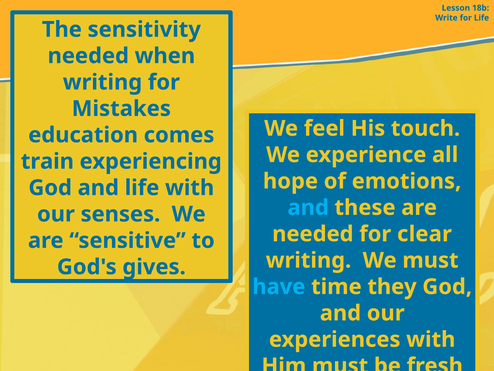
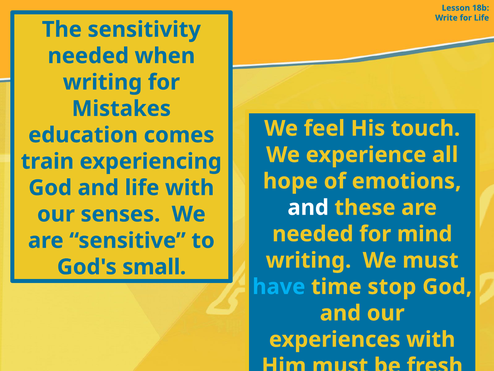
and colour: light blue -> white (308, 207)
clear: clear -> mind (425, 234)
gives: gives -> small (154, 267)
they: they -> stop (392, 286)
